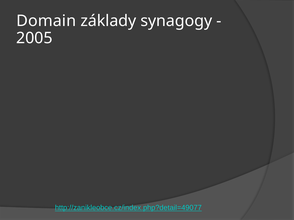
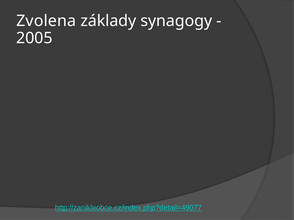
Domain: Domain -> Zvolena (46, 21)
